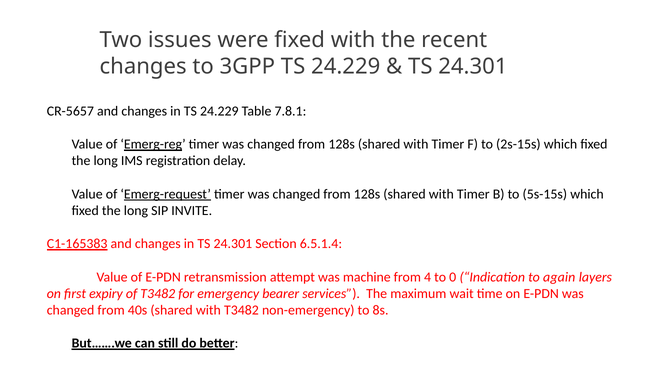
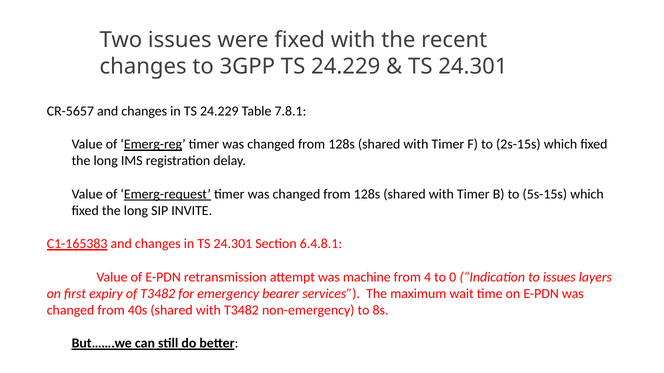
6.5.1.4: 6.5.1.4 -> 6.4.8.1 (321, 244)
to again: again -> issues (559, 277)
